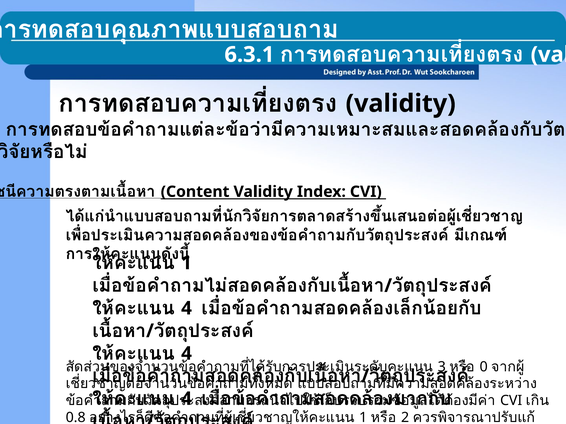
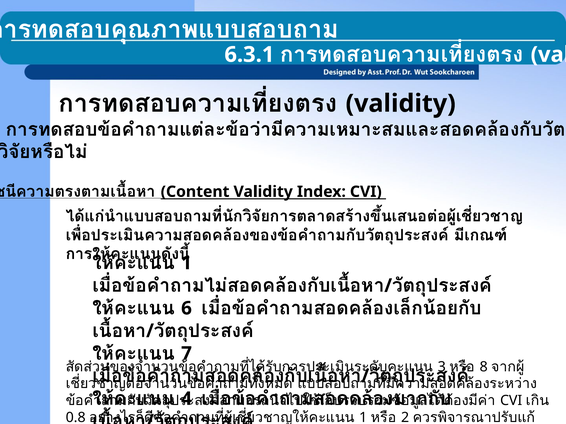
4: 4 -> 6 (186, 309)
4: 4 -> 7 (186, 354)
0: 0 -> 8 (484, 367)
